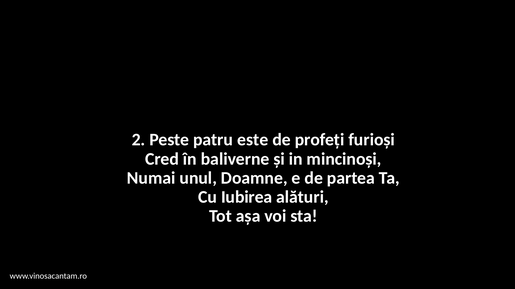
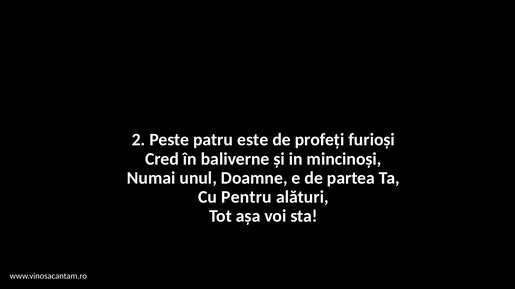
Iubirea: Iubirea -> Pentru (247, 197)
